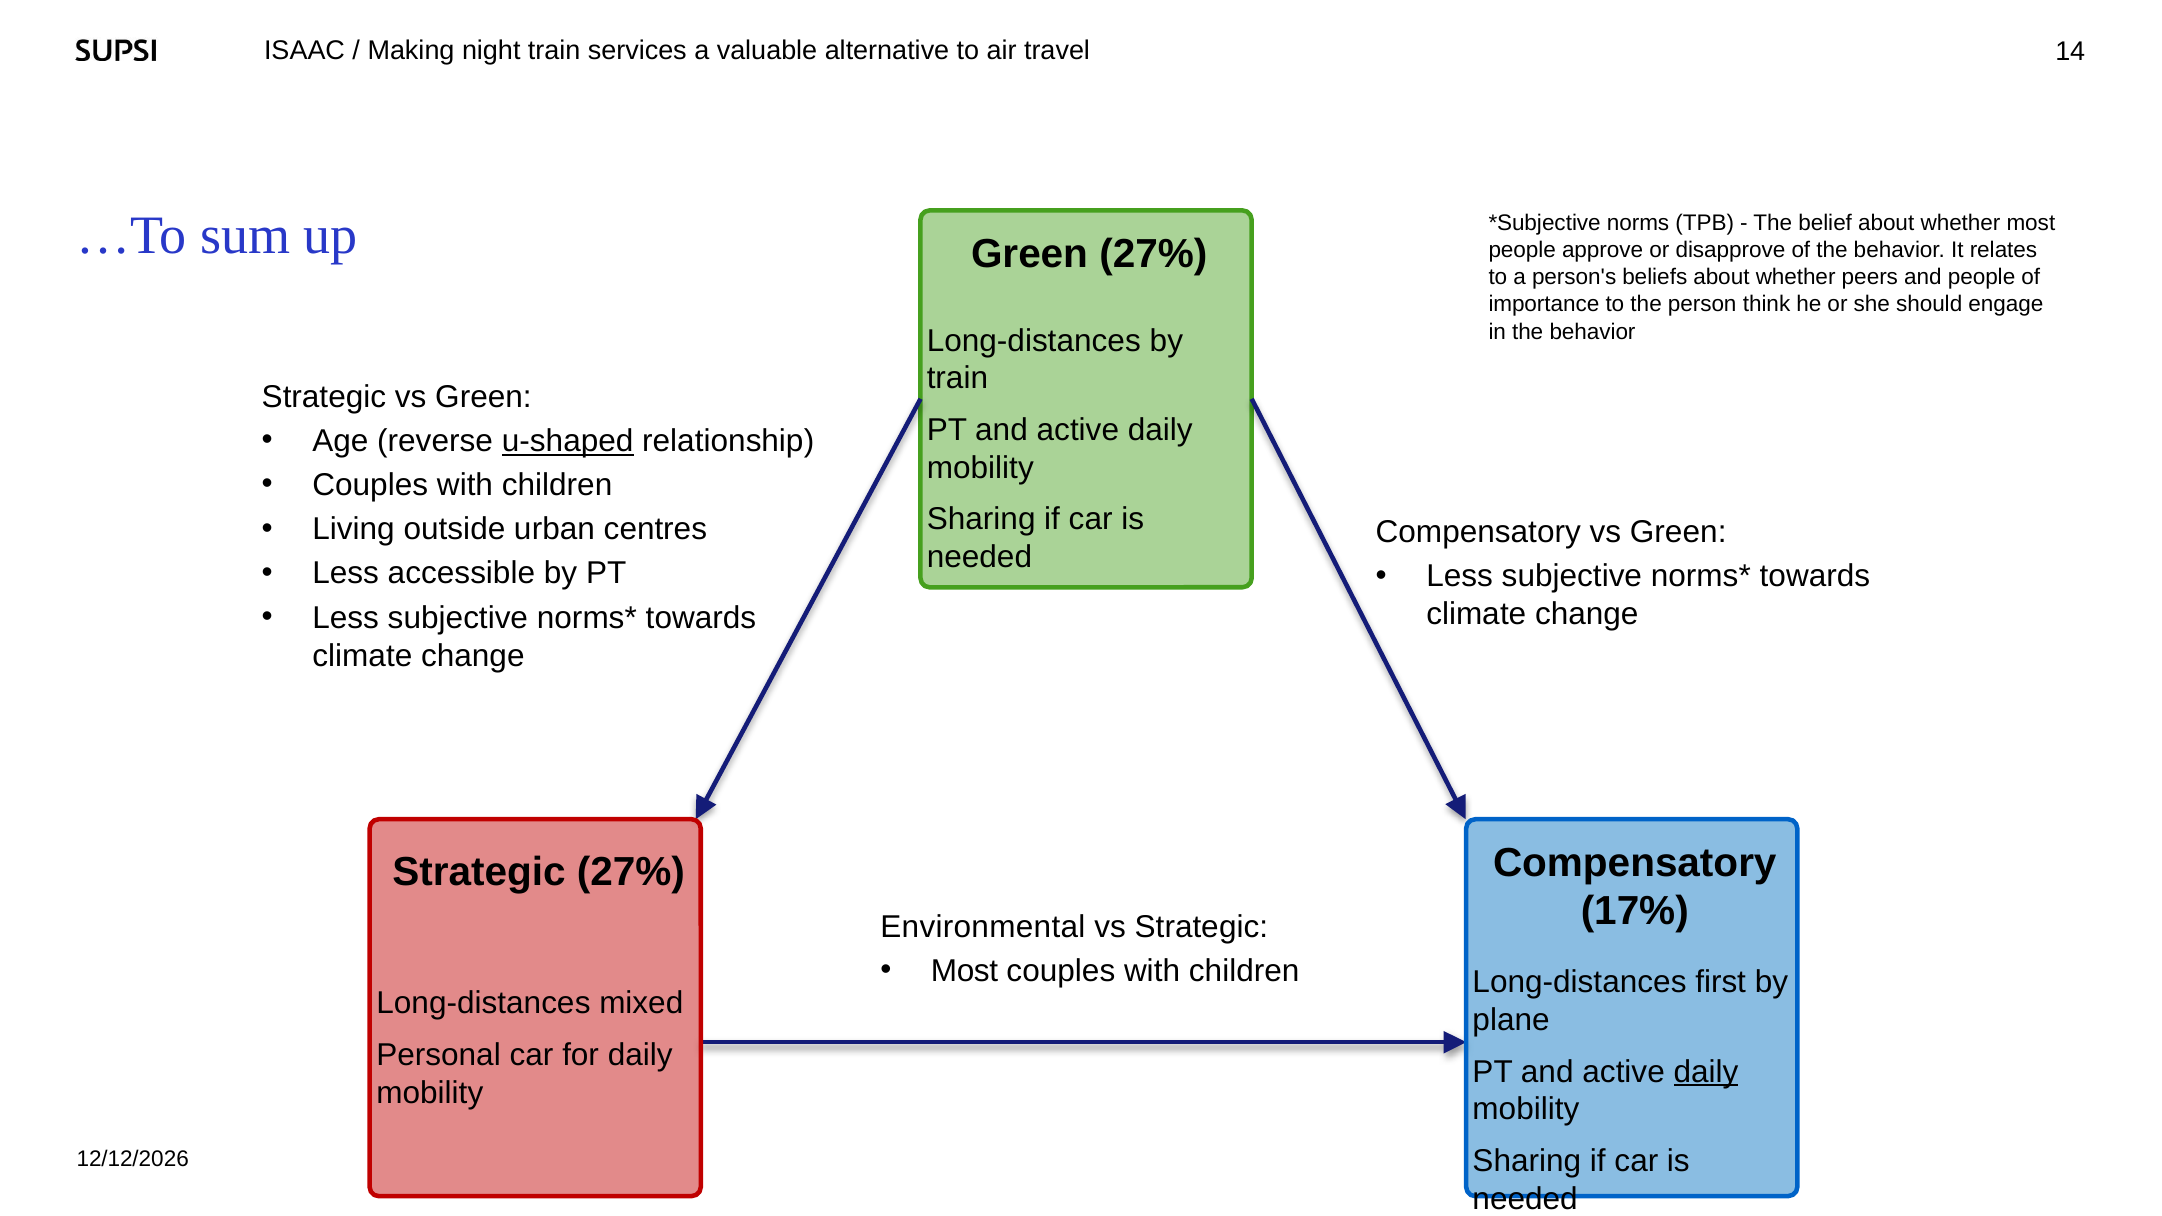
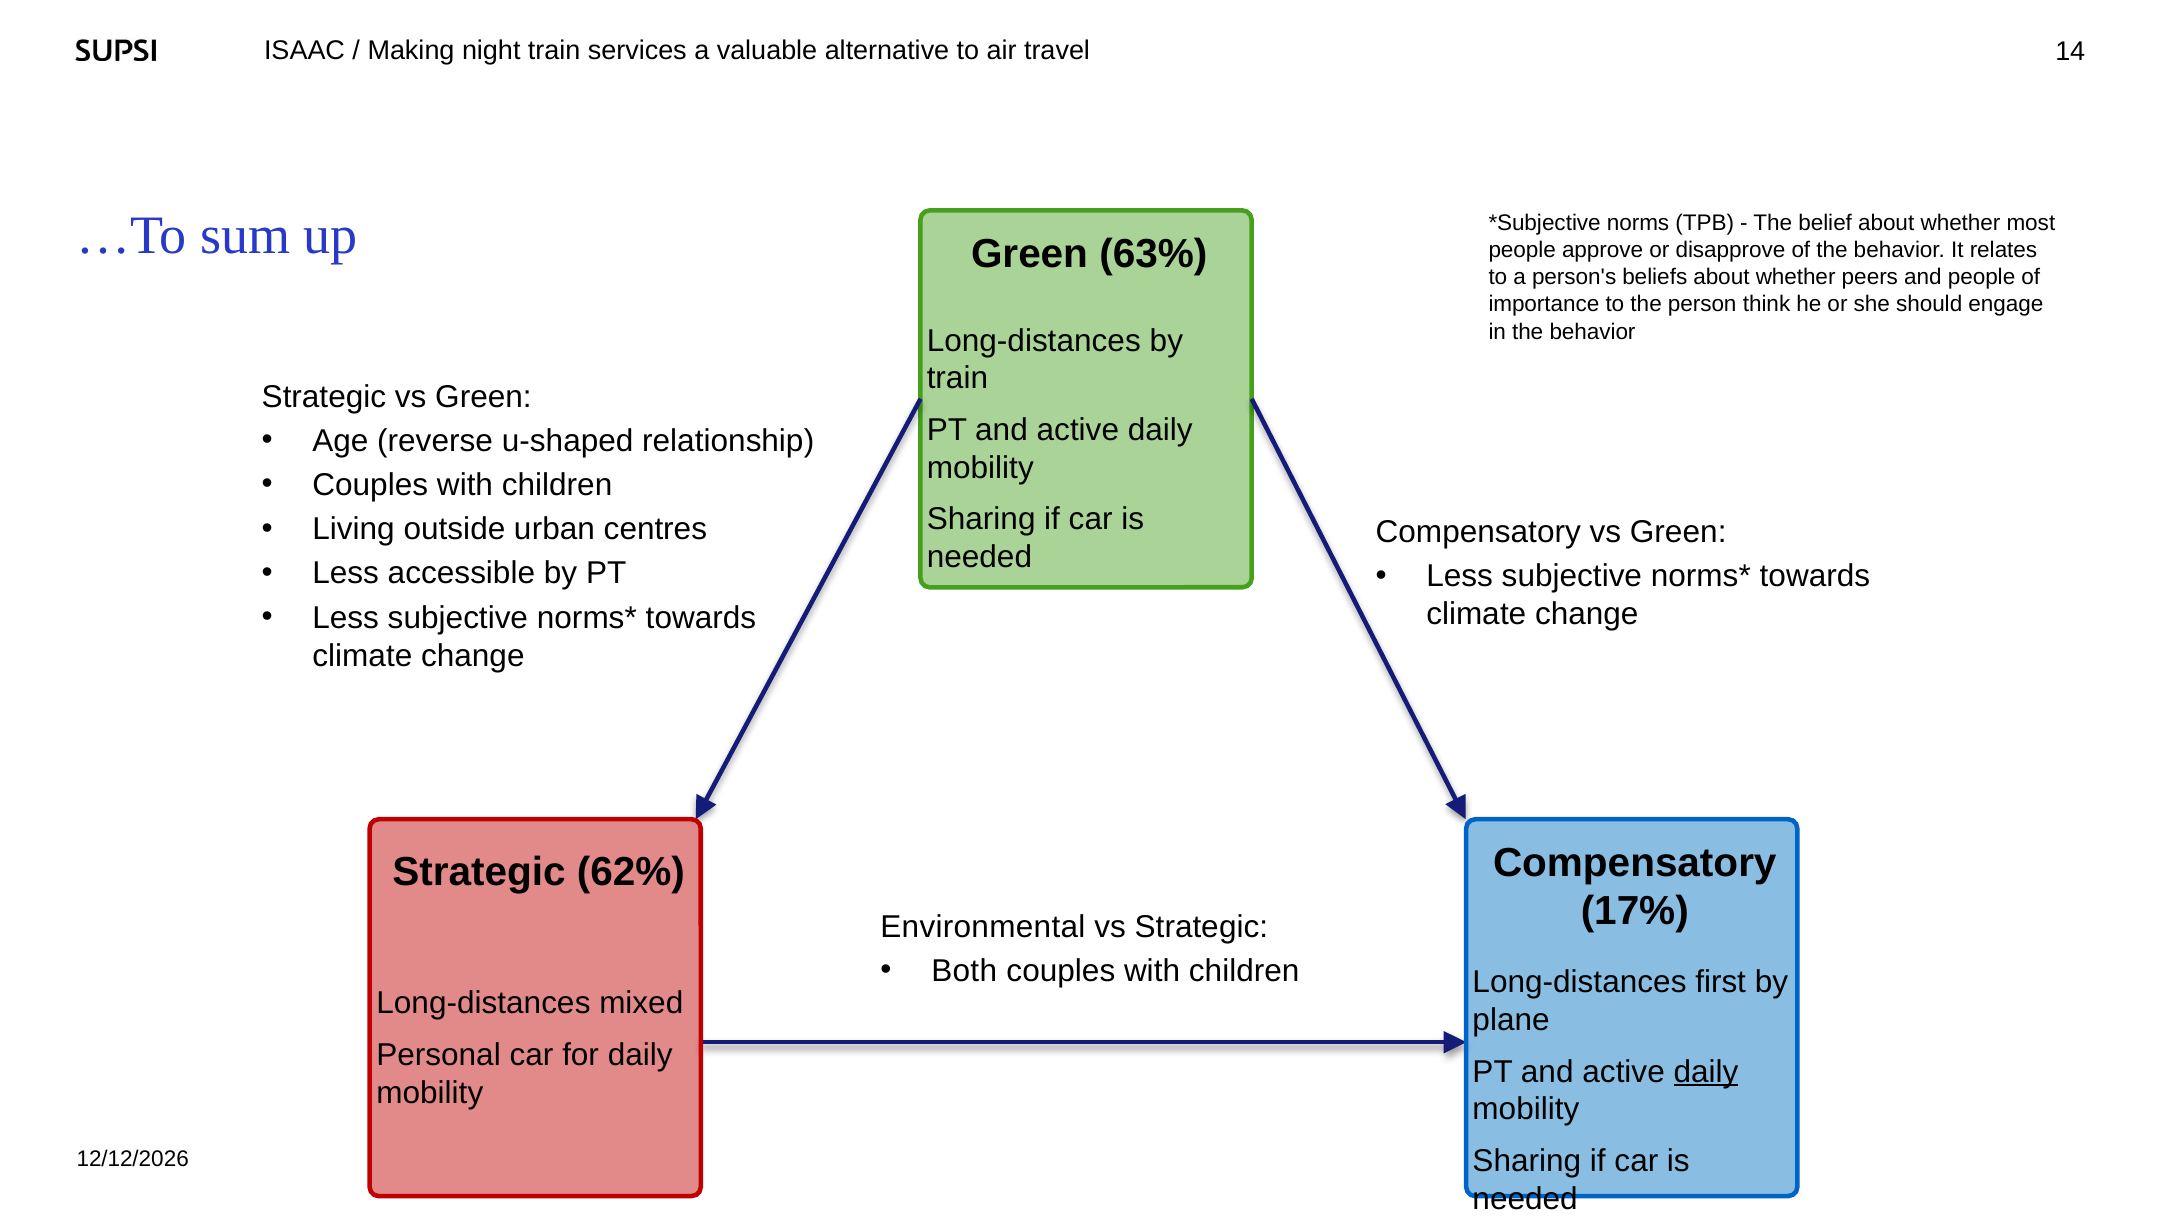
Green 27%: 27% -> 63% (1153, 254)
u-shaped underline: present -> none (568, 441)
Strategic 27%: 27% -> 62% (631, 873)
Most: Most -> Both (964, 971)
